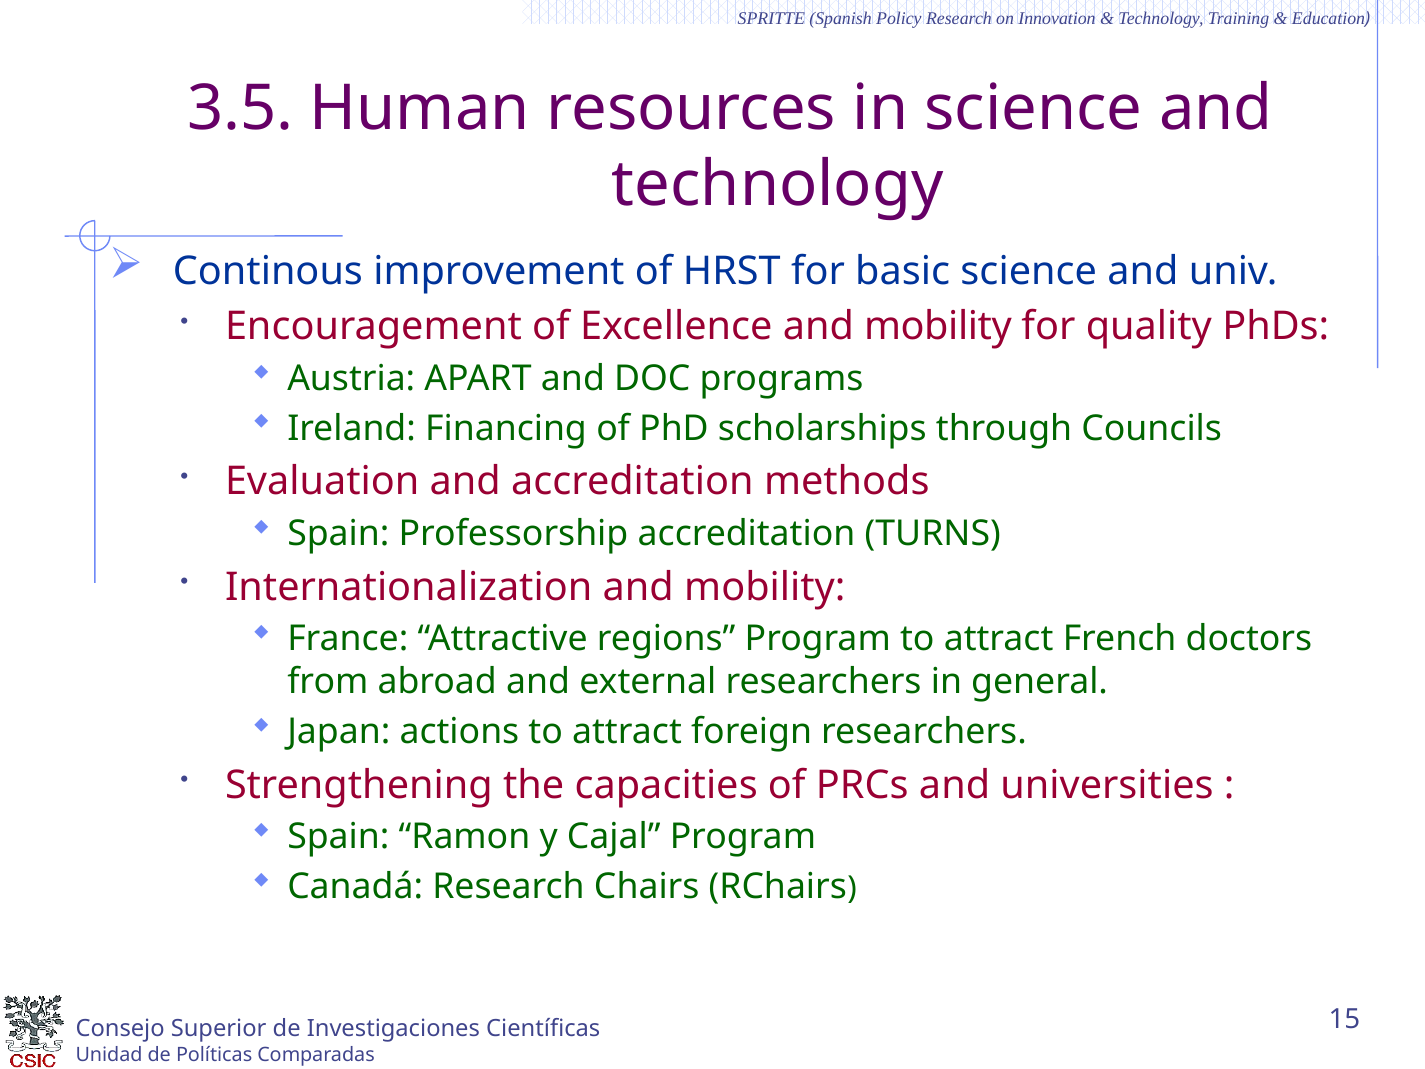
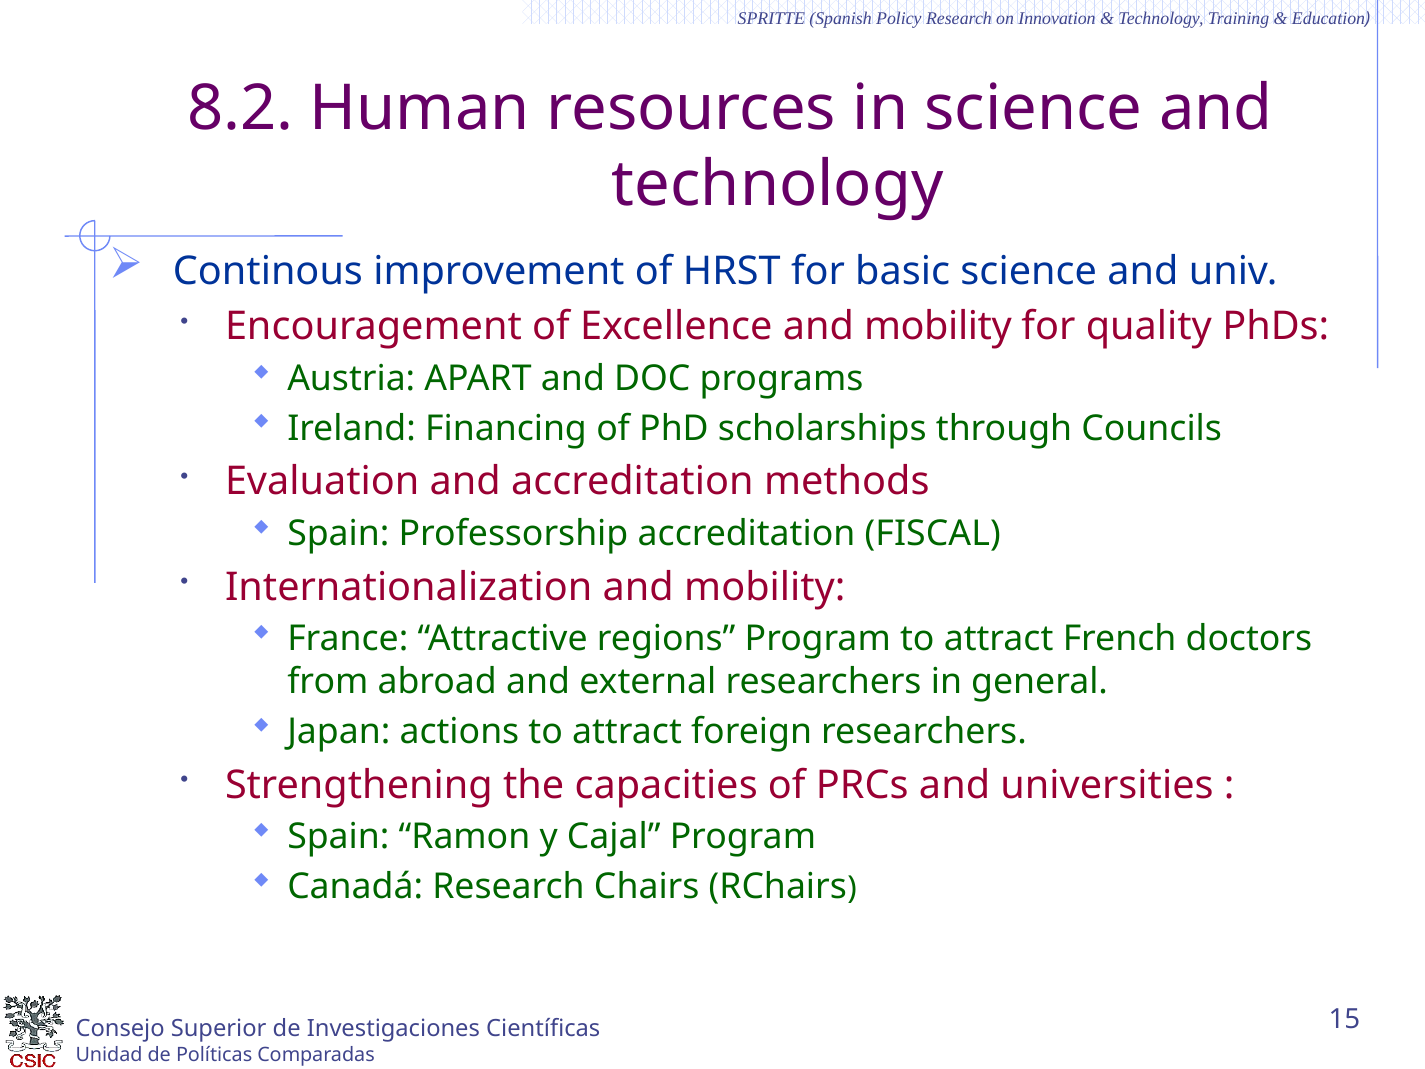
3.5: 3.5 -> 8.2 (240, 109)
TURNS: TURNS -> FISCAL (933, 534)
